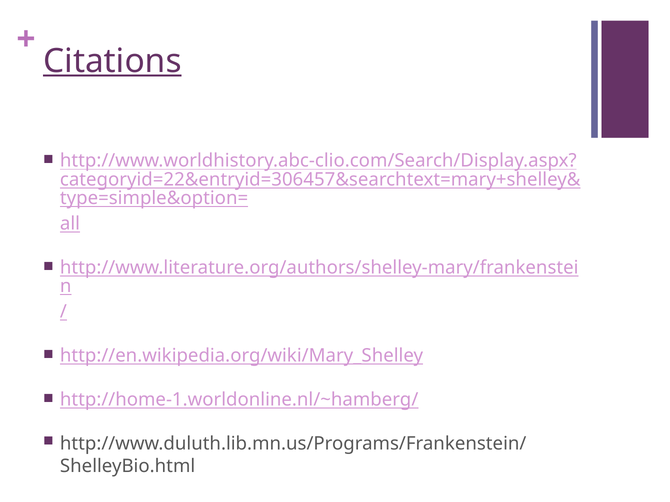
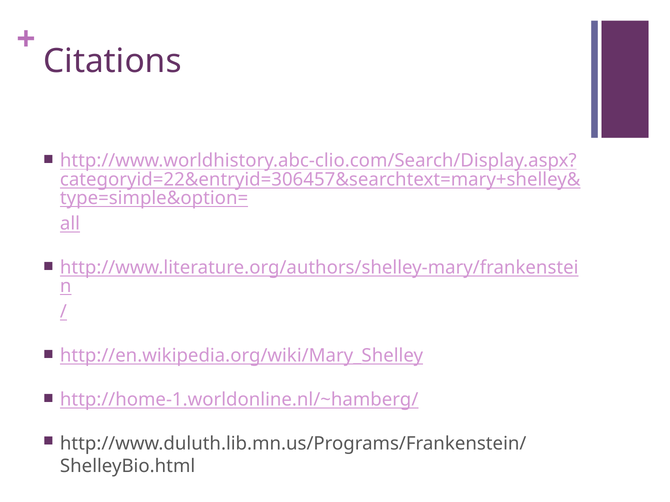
Citations underline: present -> none (112, 61)
